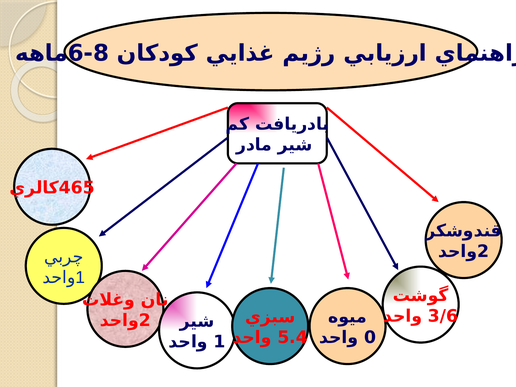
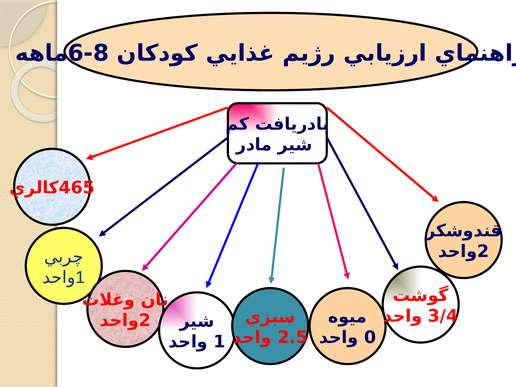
3/6: 3/6 -> 3/4 (443, 316)
5.4: 5.4 -> 2.5 (293, 338)
